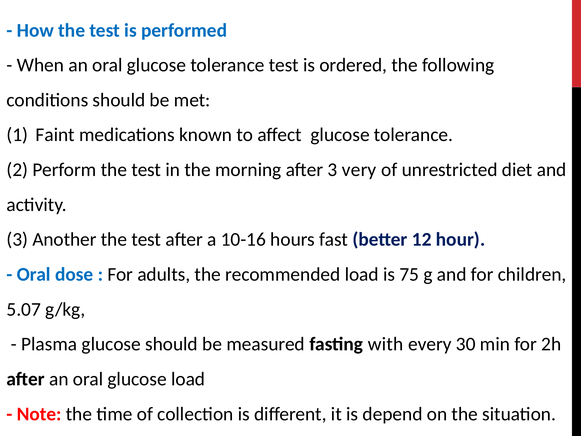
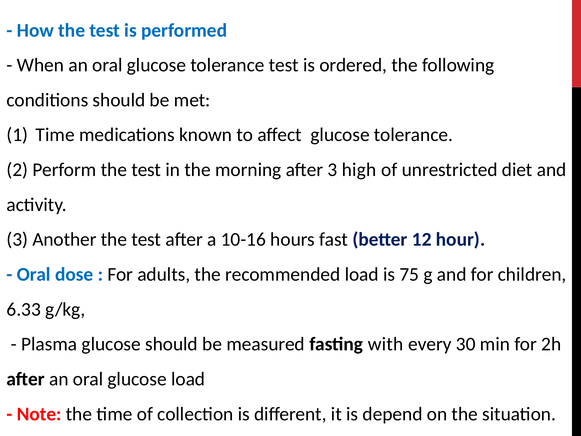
Faint: Faint -> Time (55, 135)
very: very -> high (359, 170)
5.07: 5.07 -> 6.33 (24, 309)
